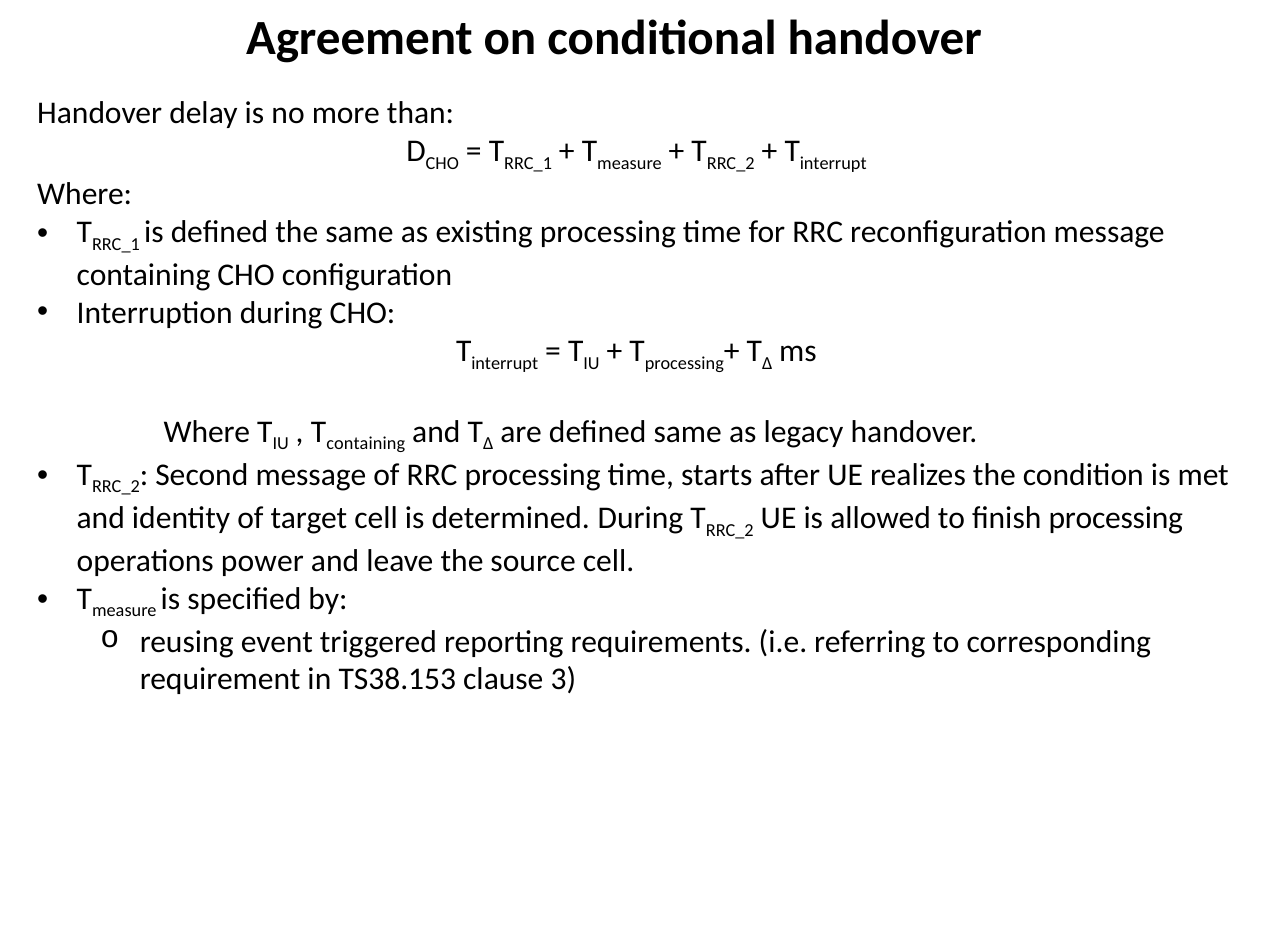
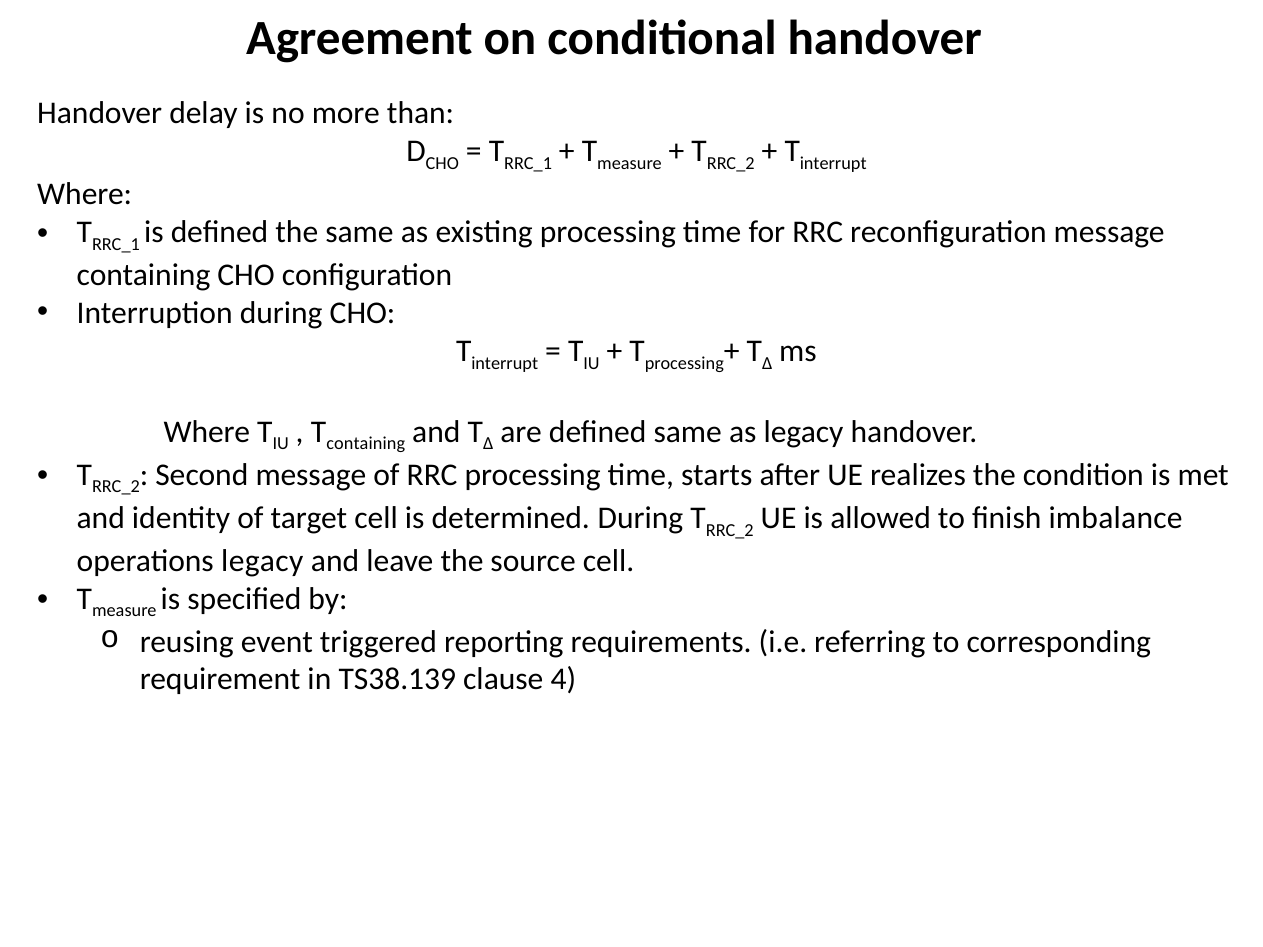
finish processing: processing -> imbalance (1116, 518)
operations power: power -> legacy (262, 561)
TS38.153: TS38.153 -> TS38.139 (397, 680)
3: 3 -> 4 (563, 680)
